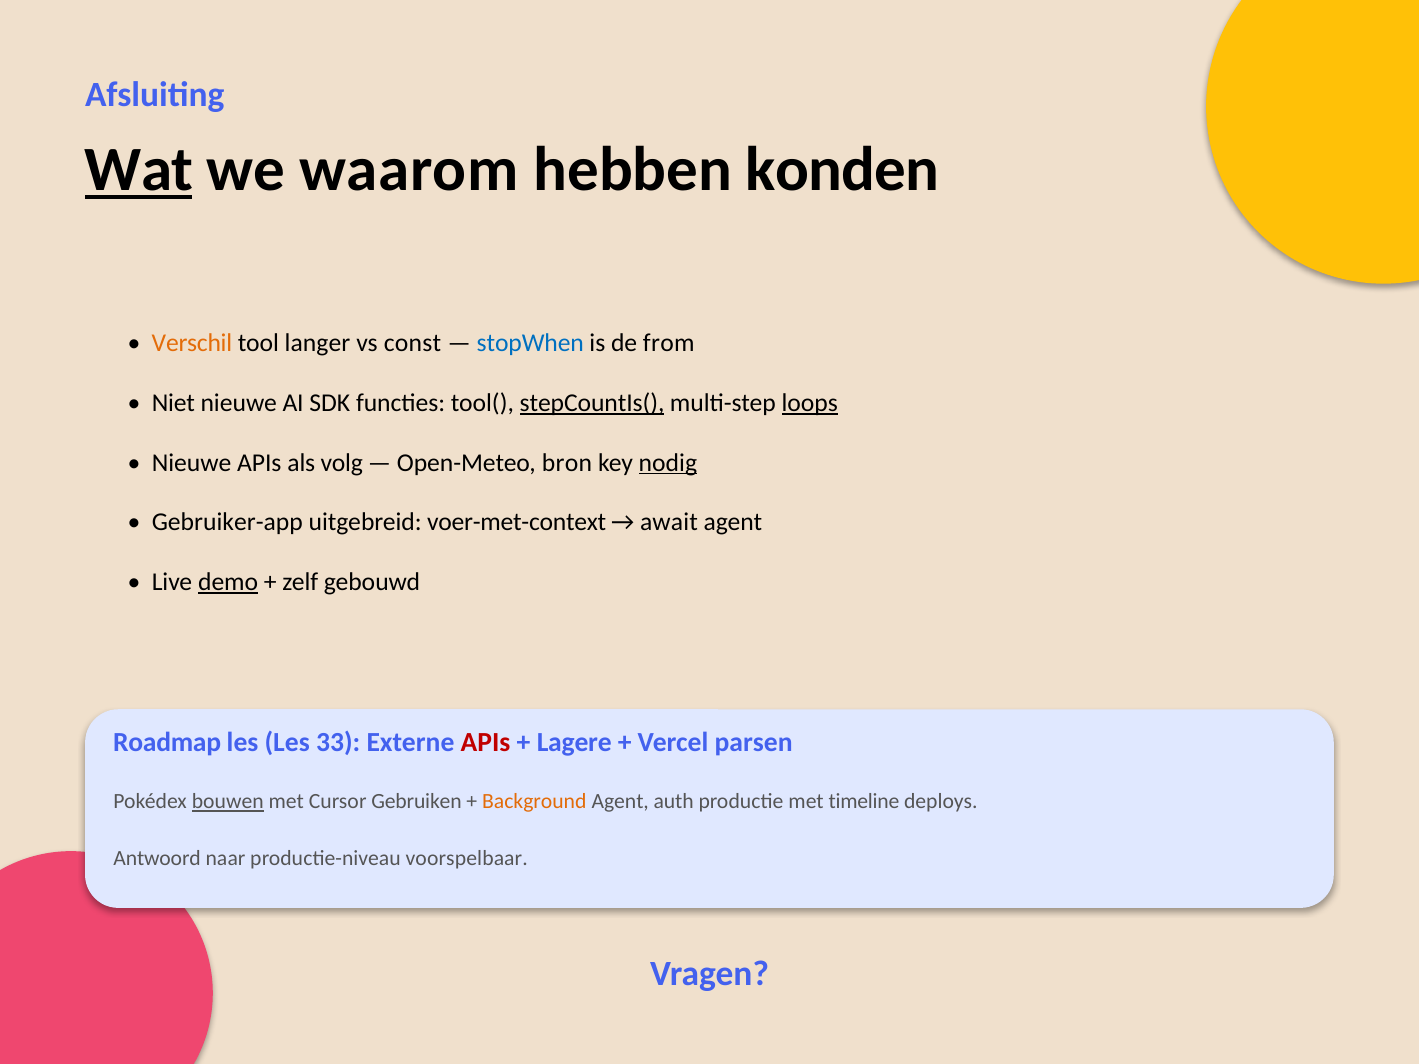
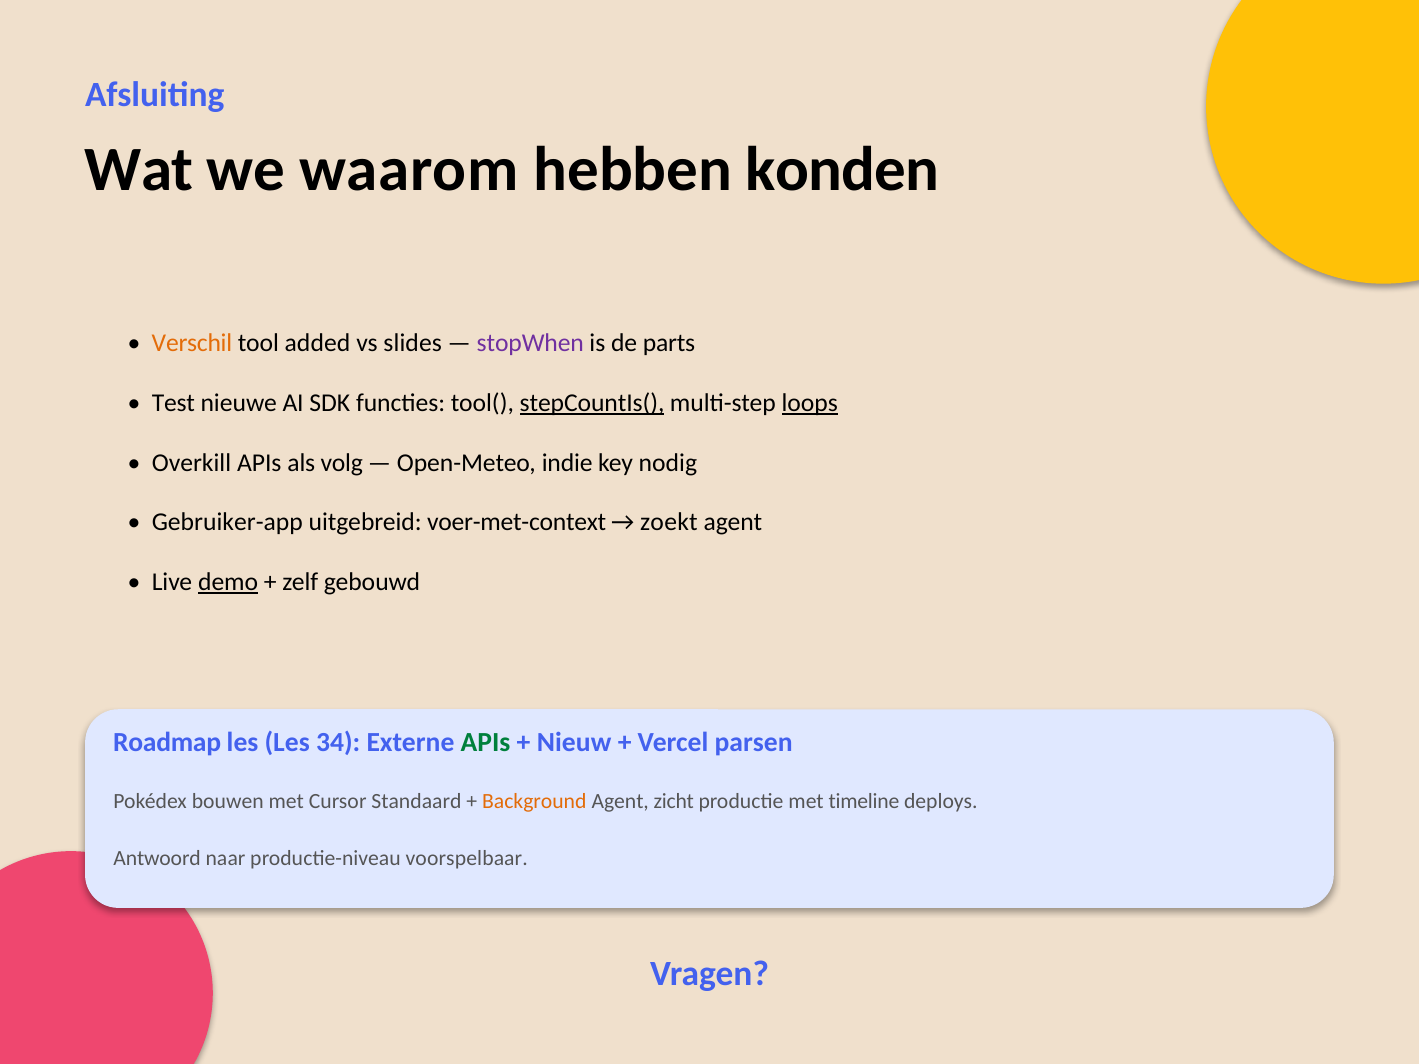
Wat underline: present -> none (139, 170)
langer: langer -> added (317, 344)
const: const -> slides (413, 344)
stopWhen colour: blue -> purple (530, 344)
from: from -> parts (669, 344)
Niet: Niet -> Test (173, 403)
Nieuwe: Nieuwe -> Overkill (192, 463)
bron: bron -> indie (567, 463)
nodig underline: present -> none (668, 463)
await: await -> zoekt (669, 522)
33: 33 -> 34 (338, 742)
APIs colour: red -> green (486, 742)
Lagere: Lagere -> Nieuw (574, 742)
bouwen underline: present -> none (228, 802)
Gebruiken: Gebruiken -> Standaard (416, 802)
auth: auth -> zicht (674, 802)
